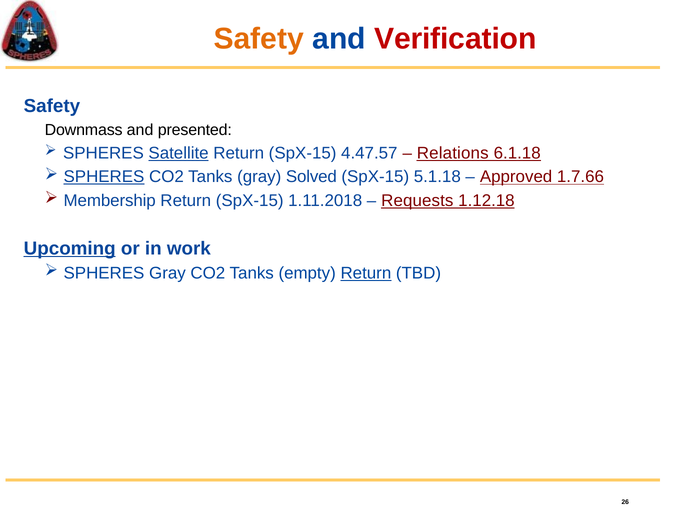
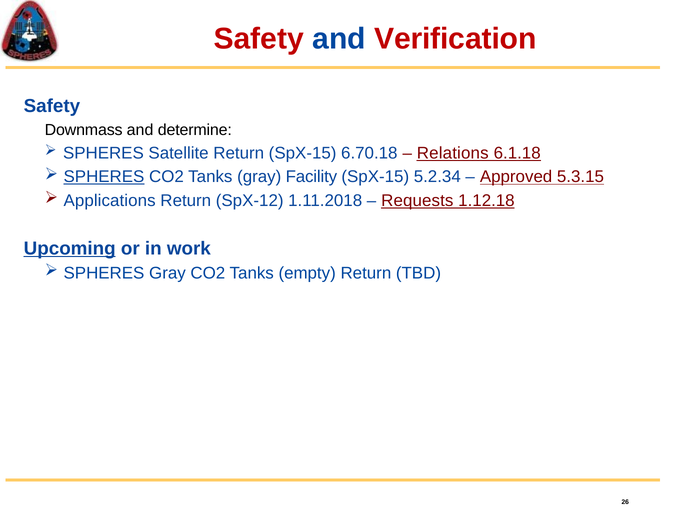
Safety colour: orange -> red (259, 39)
presented: presented -> determine (195, 130)
Satellite underline: present -> none (179, 153)
4.47.57: 4.47.57 -> 6.70.18 (369, 153)
Solved: Solved -> Facility (311, 177)
5.1.18: 5.1.18 -> 5.2.34 (437, 177)
1.7.66: 1.7.66 -> 5.3.15 (580, 177)
Membership: Membership -> Applications (110, 201)
SpX-15: SpX-15 -> SpX-12 (250, 201)
Return underline: present -> none (366, 273)
